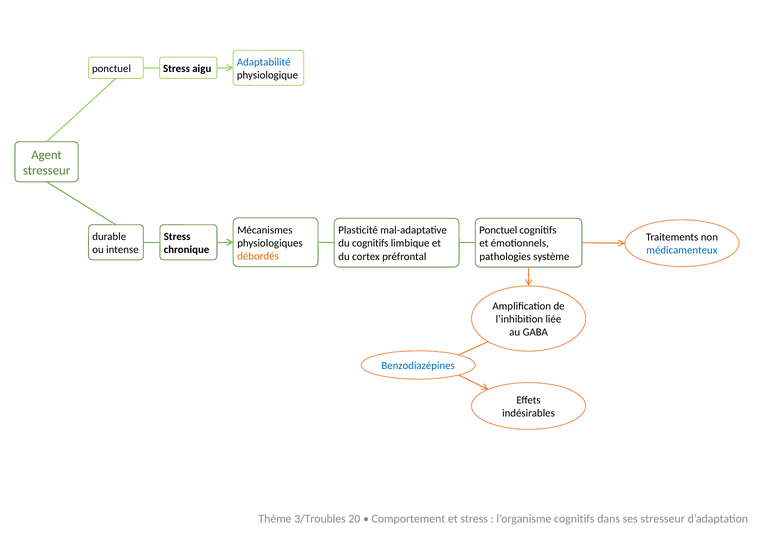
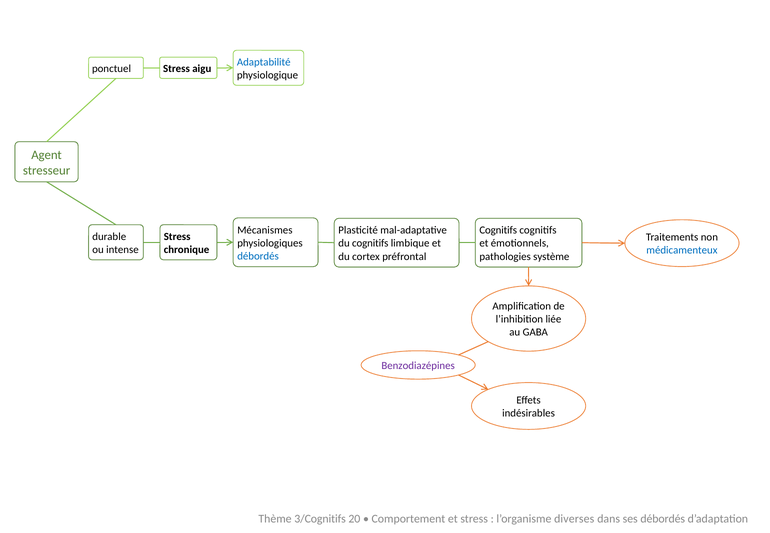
Ponctuel: Ponctuel -> Cognitifs (498, 230)
débordés colour: orange -> blue (258, 256)
Benzodiazépines colour: blue -> purple (418, 366)
3/Troubles: 3/Troubles -> 3/Cognitifs (320, 519)
l’organisme cognitifs: cognitifs -> diverses (574, 519)
ses stresseur: stresseur -> débordés (663, 519)
